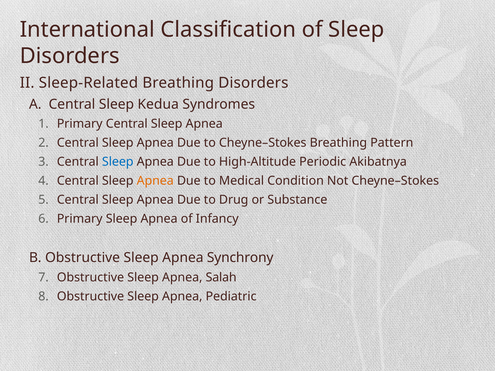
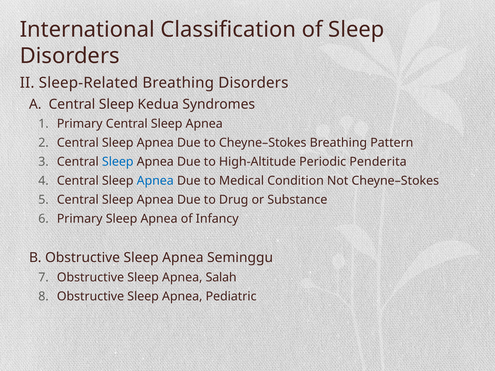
Akibatnya: Akibatnya -> Penderita (378, 162)
Apnea colour: orange -> blue (155, 181)
Synchrony: Synchrony -> Seminggu (240, 258)
